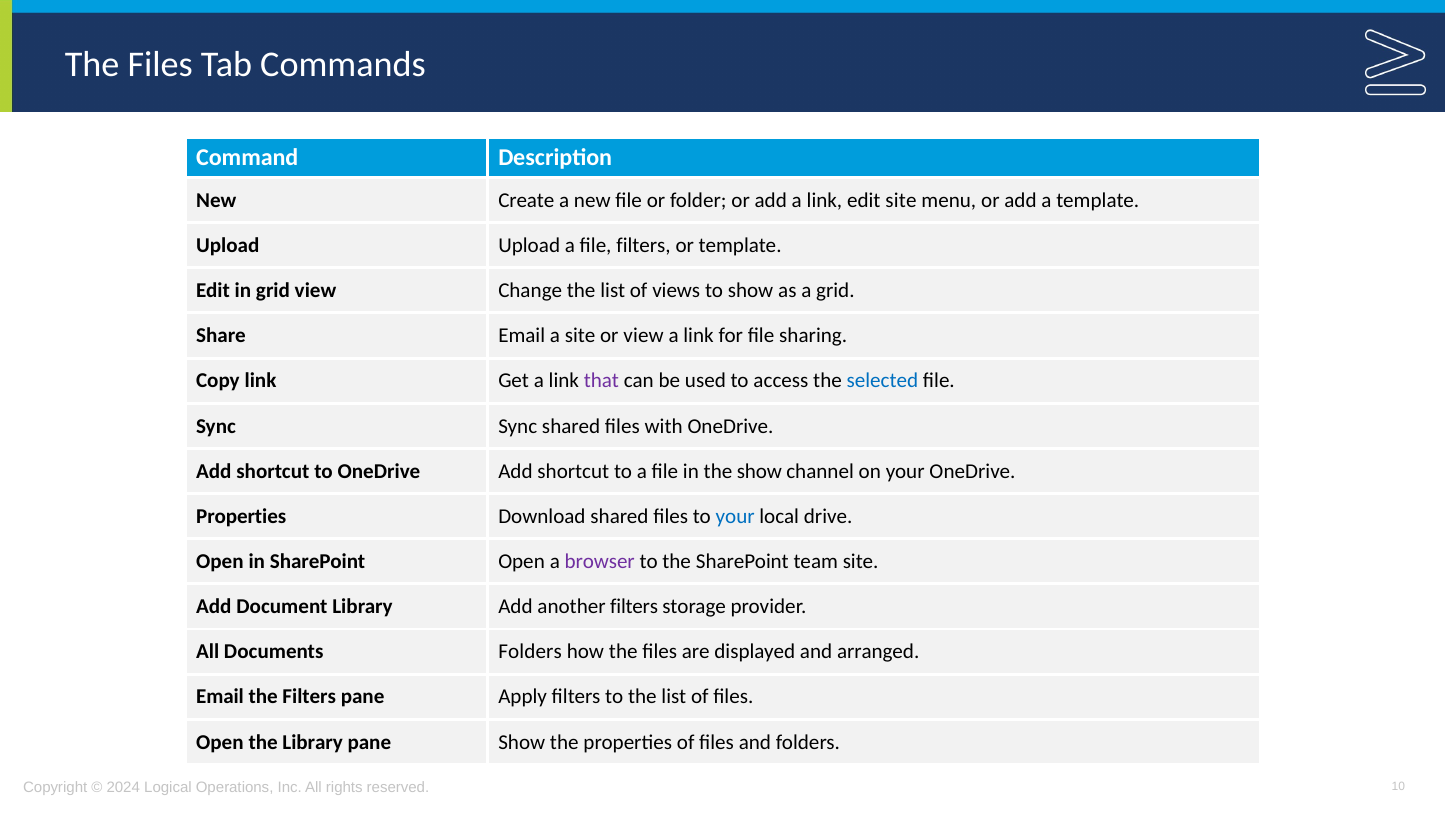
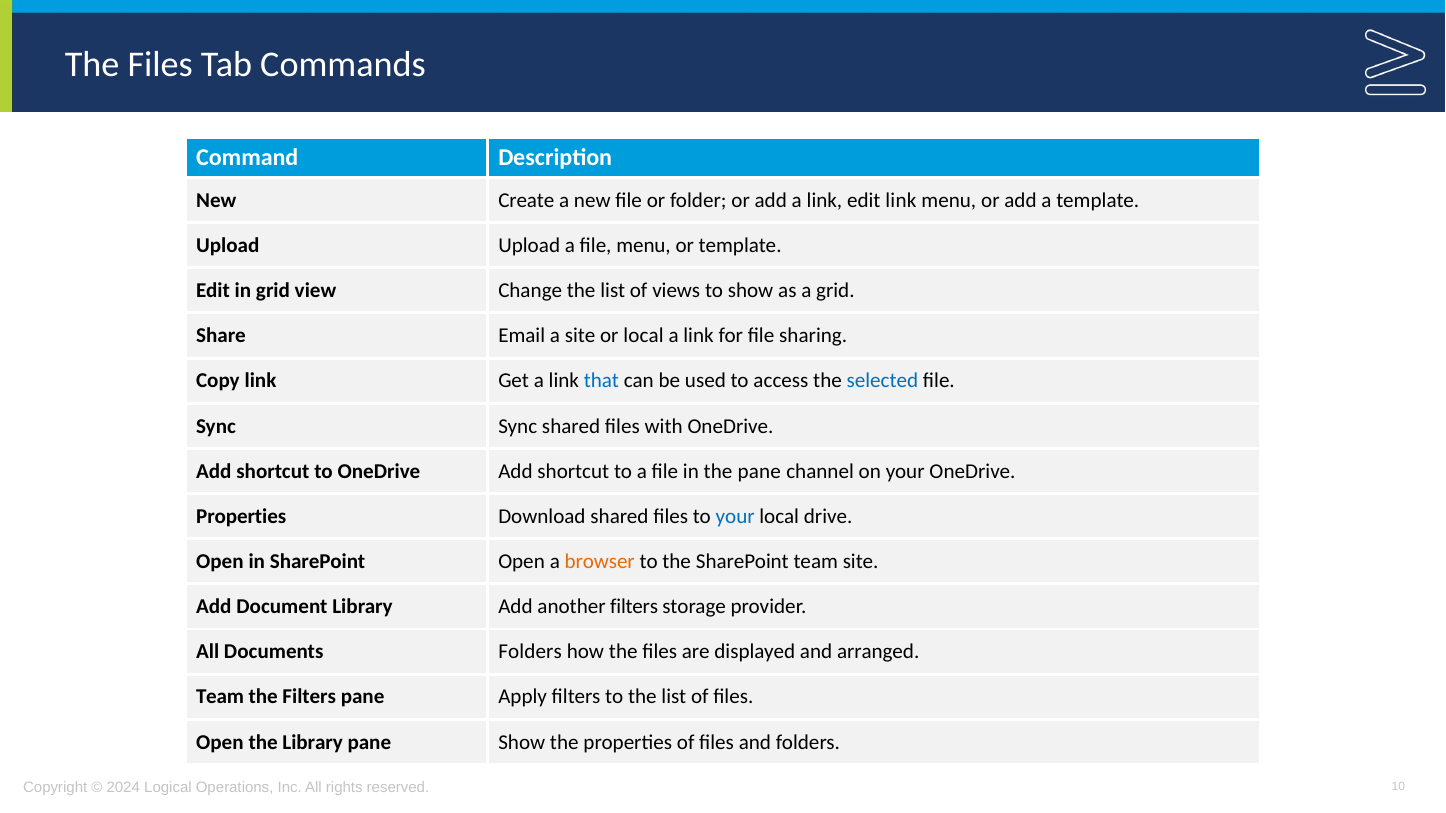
edit site: site -> link (901, 200)
file filters: filters -> menu (644, 246)
or view: view -> local (644, 336)
that colour: purple -> blue (601, 381)
the show: show -> pane (759, 471)
browser colour: purple -> orange (600, 562)
Email: Email -> Team (220, 697)
